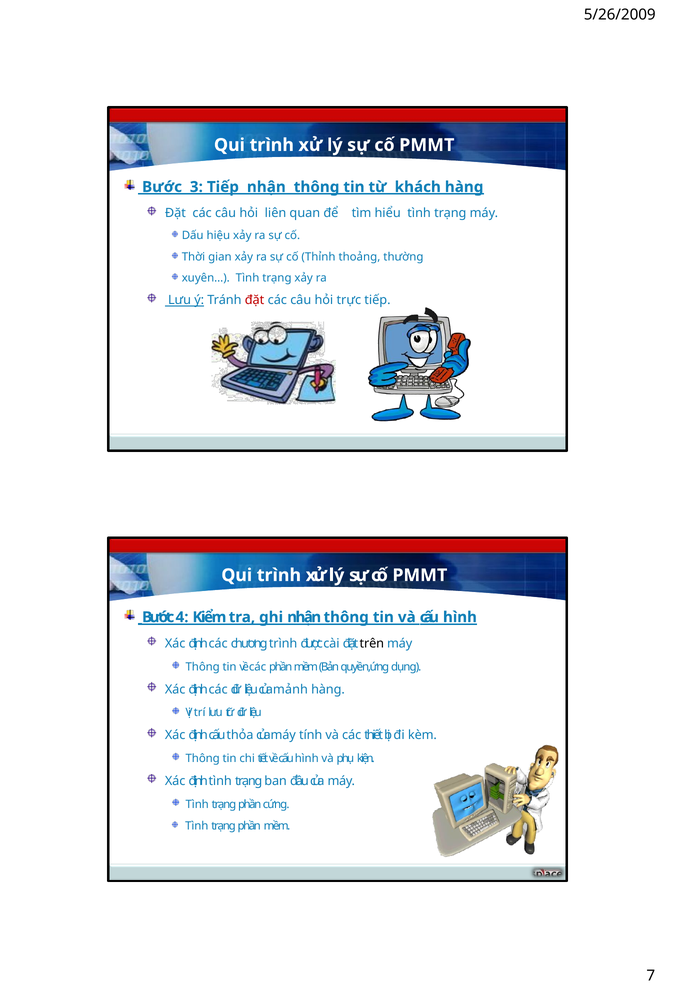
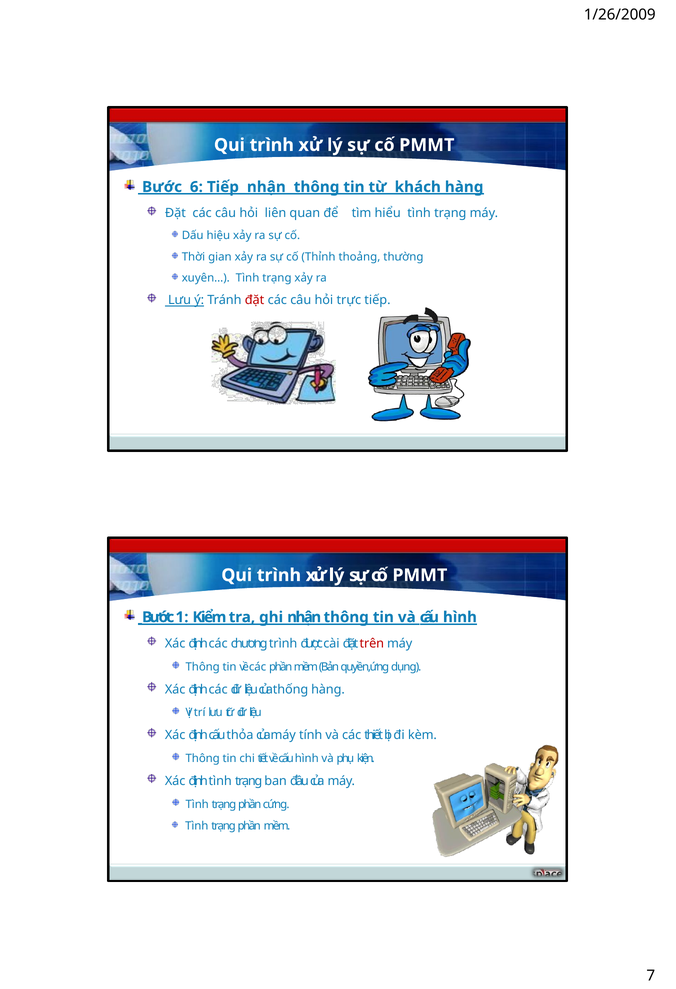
5/26/2009: 5/26/2009 -> 1/26/2009 (620, 15)
3: 3 -> 6 (196, 187)
4: 4 -> 1 (182, 618)
trên colour: black -> red (372, 644)
mảnh: mảnh -> thống (291, 690)
